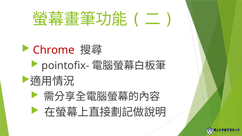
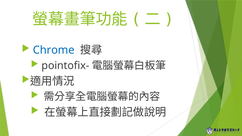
Chrome colour: red -> blue (54, 50)
